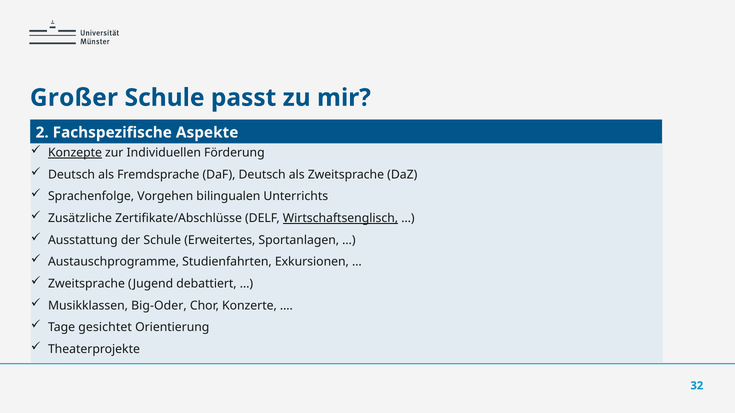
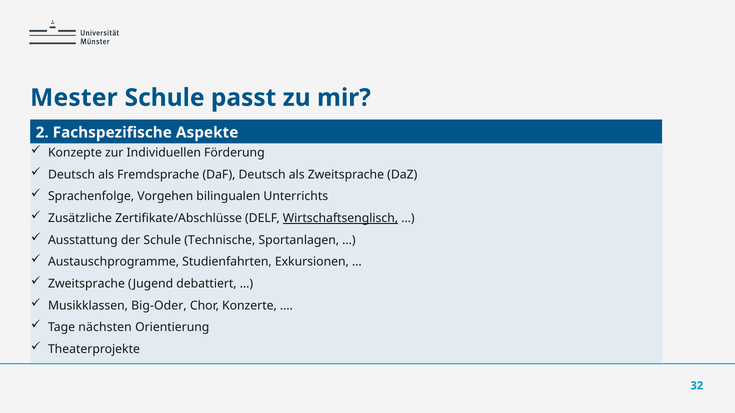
Großer: Großer -> Mester (74, 98)
Konzepte underline: present -> none (75, 153)
Erweitertes: Erweitertes -> Technische (220, 240)
gesichtet: gesichtet -> nächsten (105, 328)
